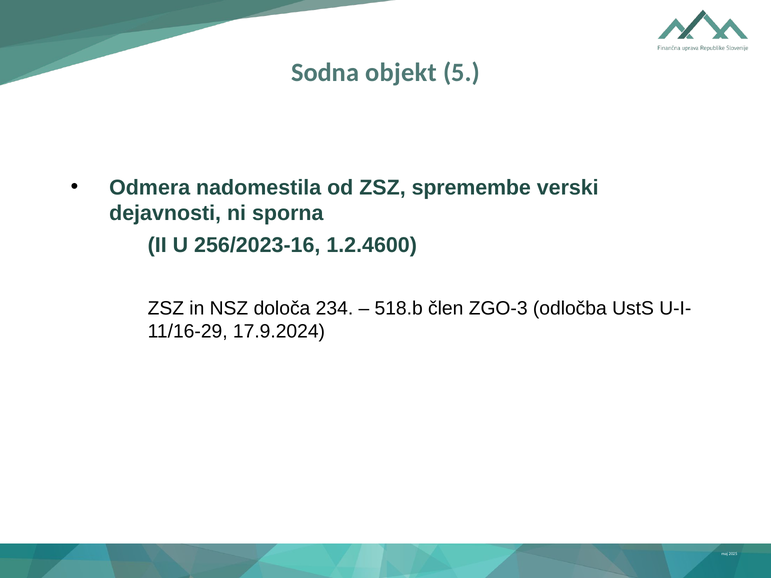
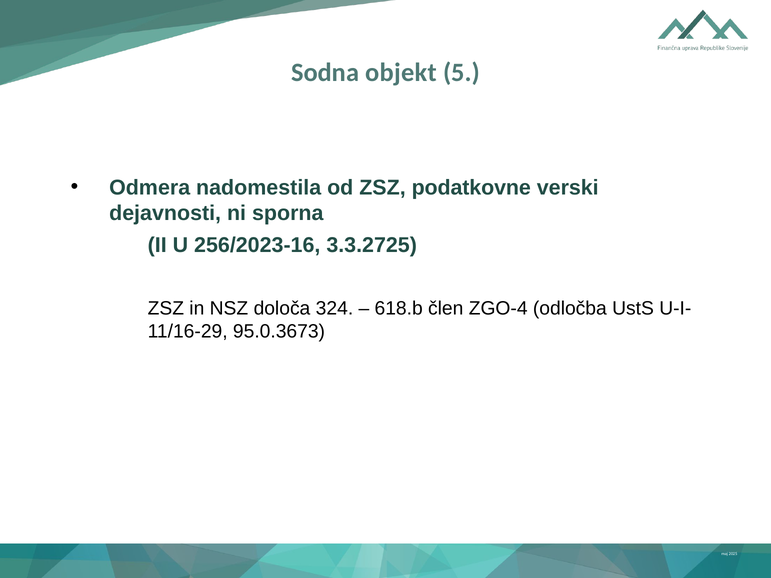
spremembe: spremembe -> podatkovne (471, 188)
1.2.4600: 1.2.4600 -> 3.3.2725 (372, 246)
234: 234 -> 324 (334, 308)
518.b: 518.b -> 618.b (399, 308)
ZGO-3: ZGO-3 -> ZGO-4 (498, 308)
17.9.2024: 17.9.2024 -> 95.0.3673 (279, 332)
